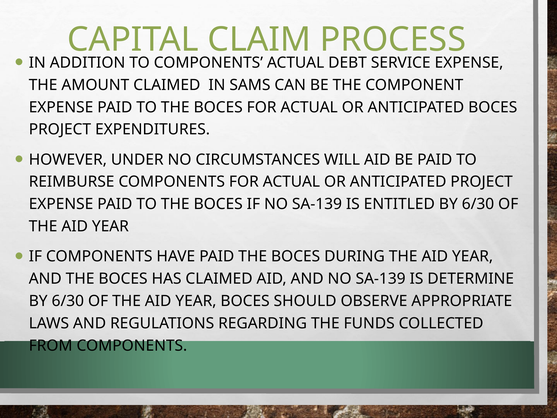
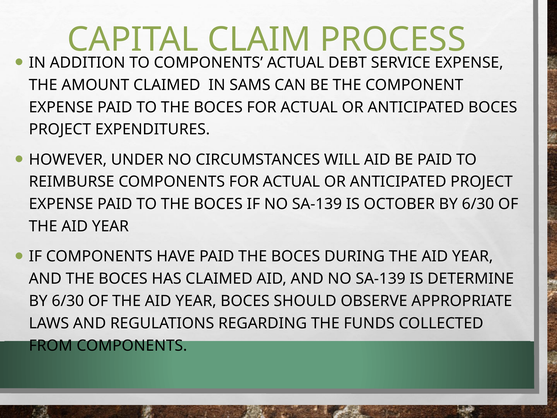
ENTITLED: ENTITLED -> OCTOBER (399, 204)
